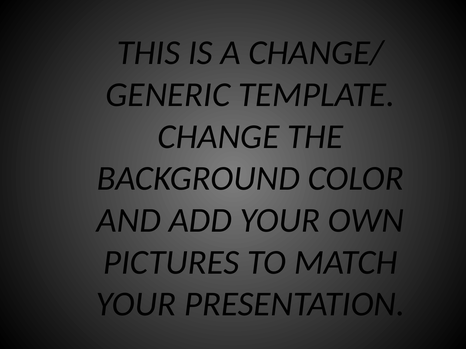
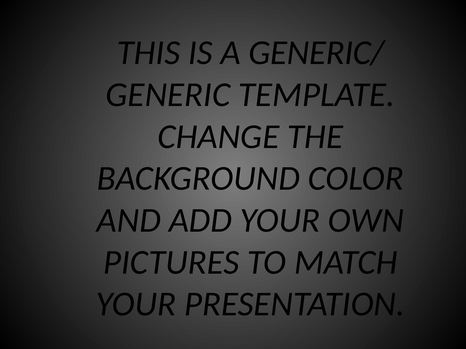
CHANGE/: CHANGE/ -> GENERIC/ (316, 53)
